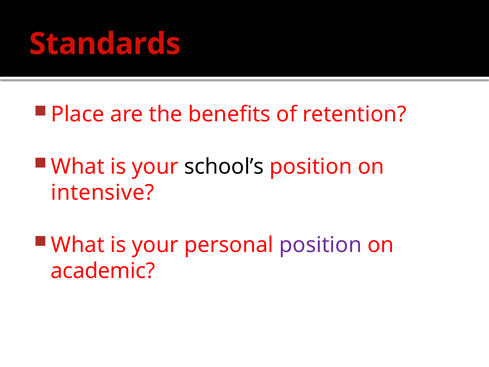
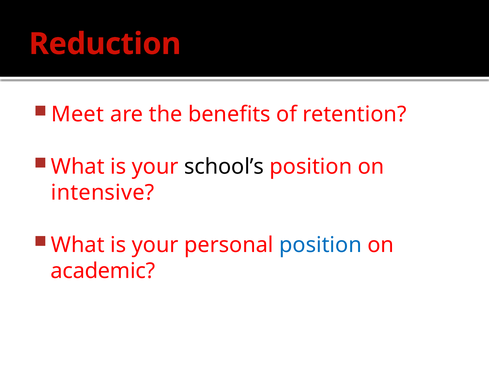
Standards: Standards -> Reduction (105, 44)
Place: Place -> Meet (78, 114)
position colour: purple -> blue (321, 245)
